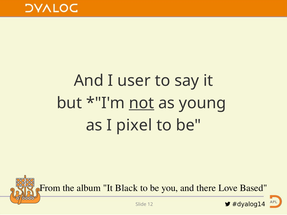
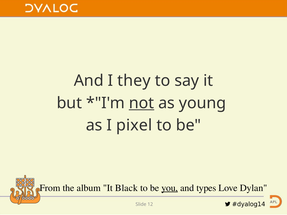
user: user -> they (134, 81)
you underline: none -> present (170, 188)
there: there -> types (206, 188)
Based: Based -> Dylan (253, 188)
